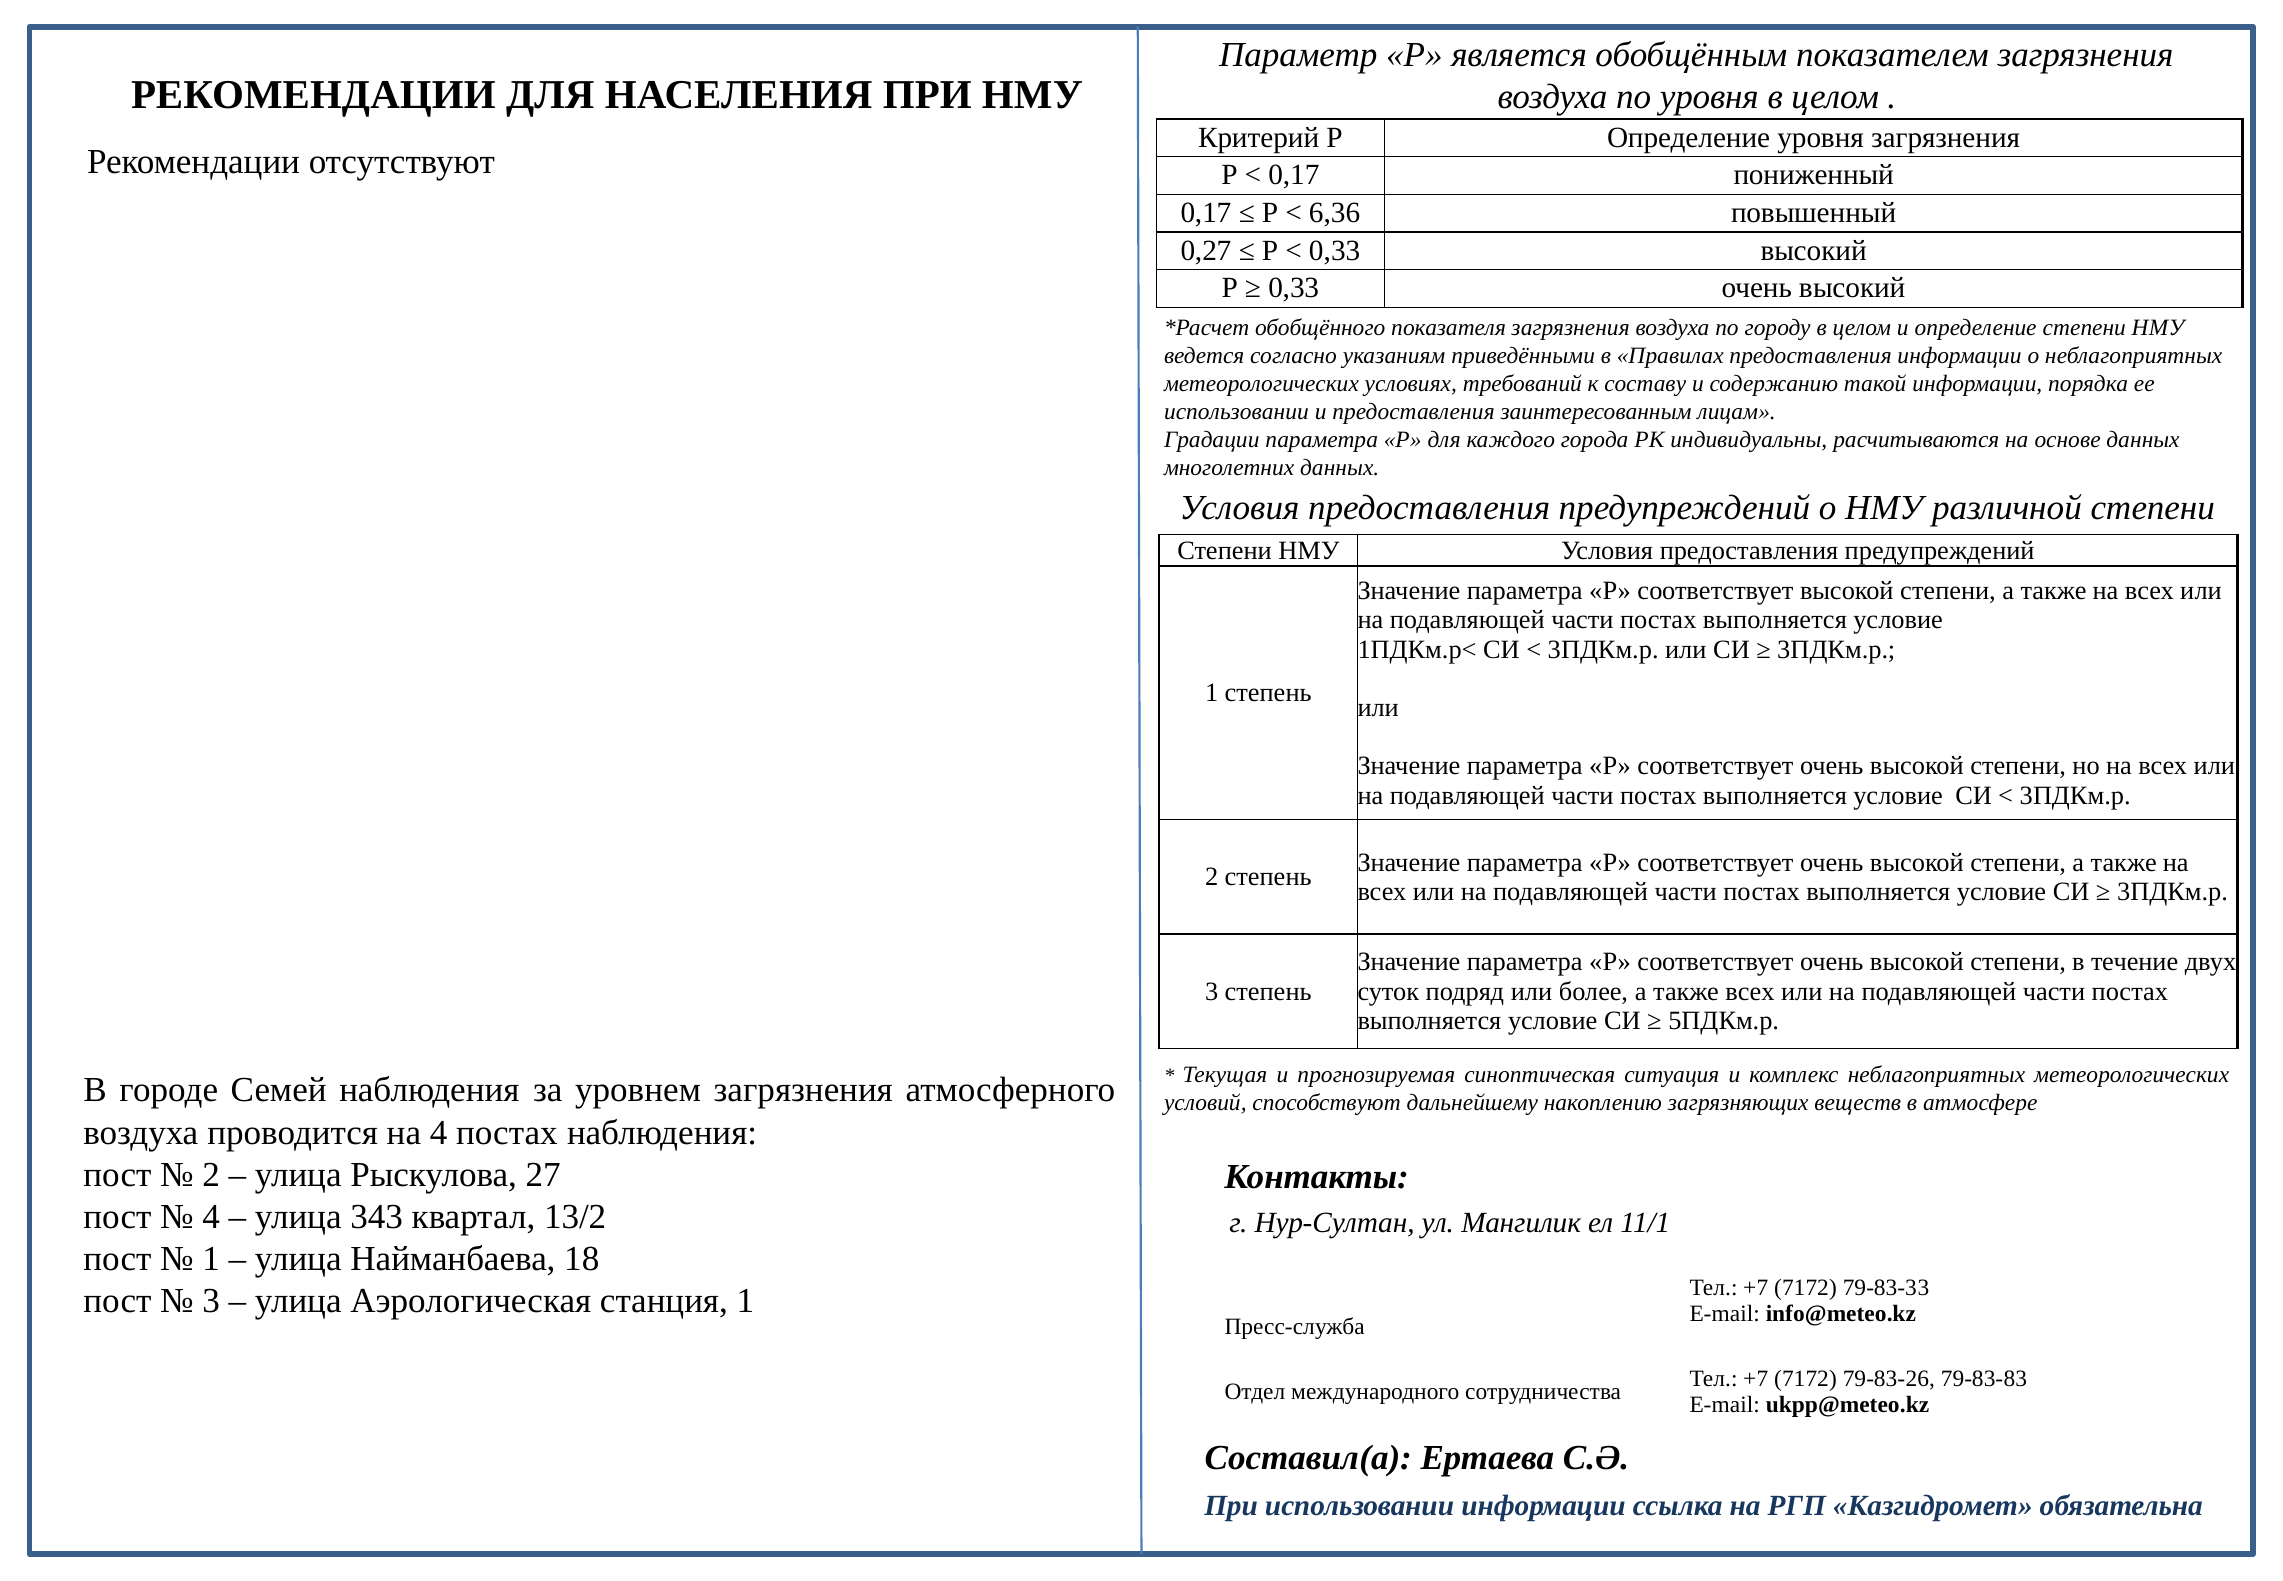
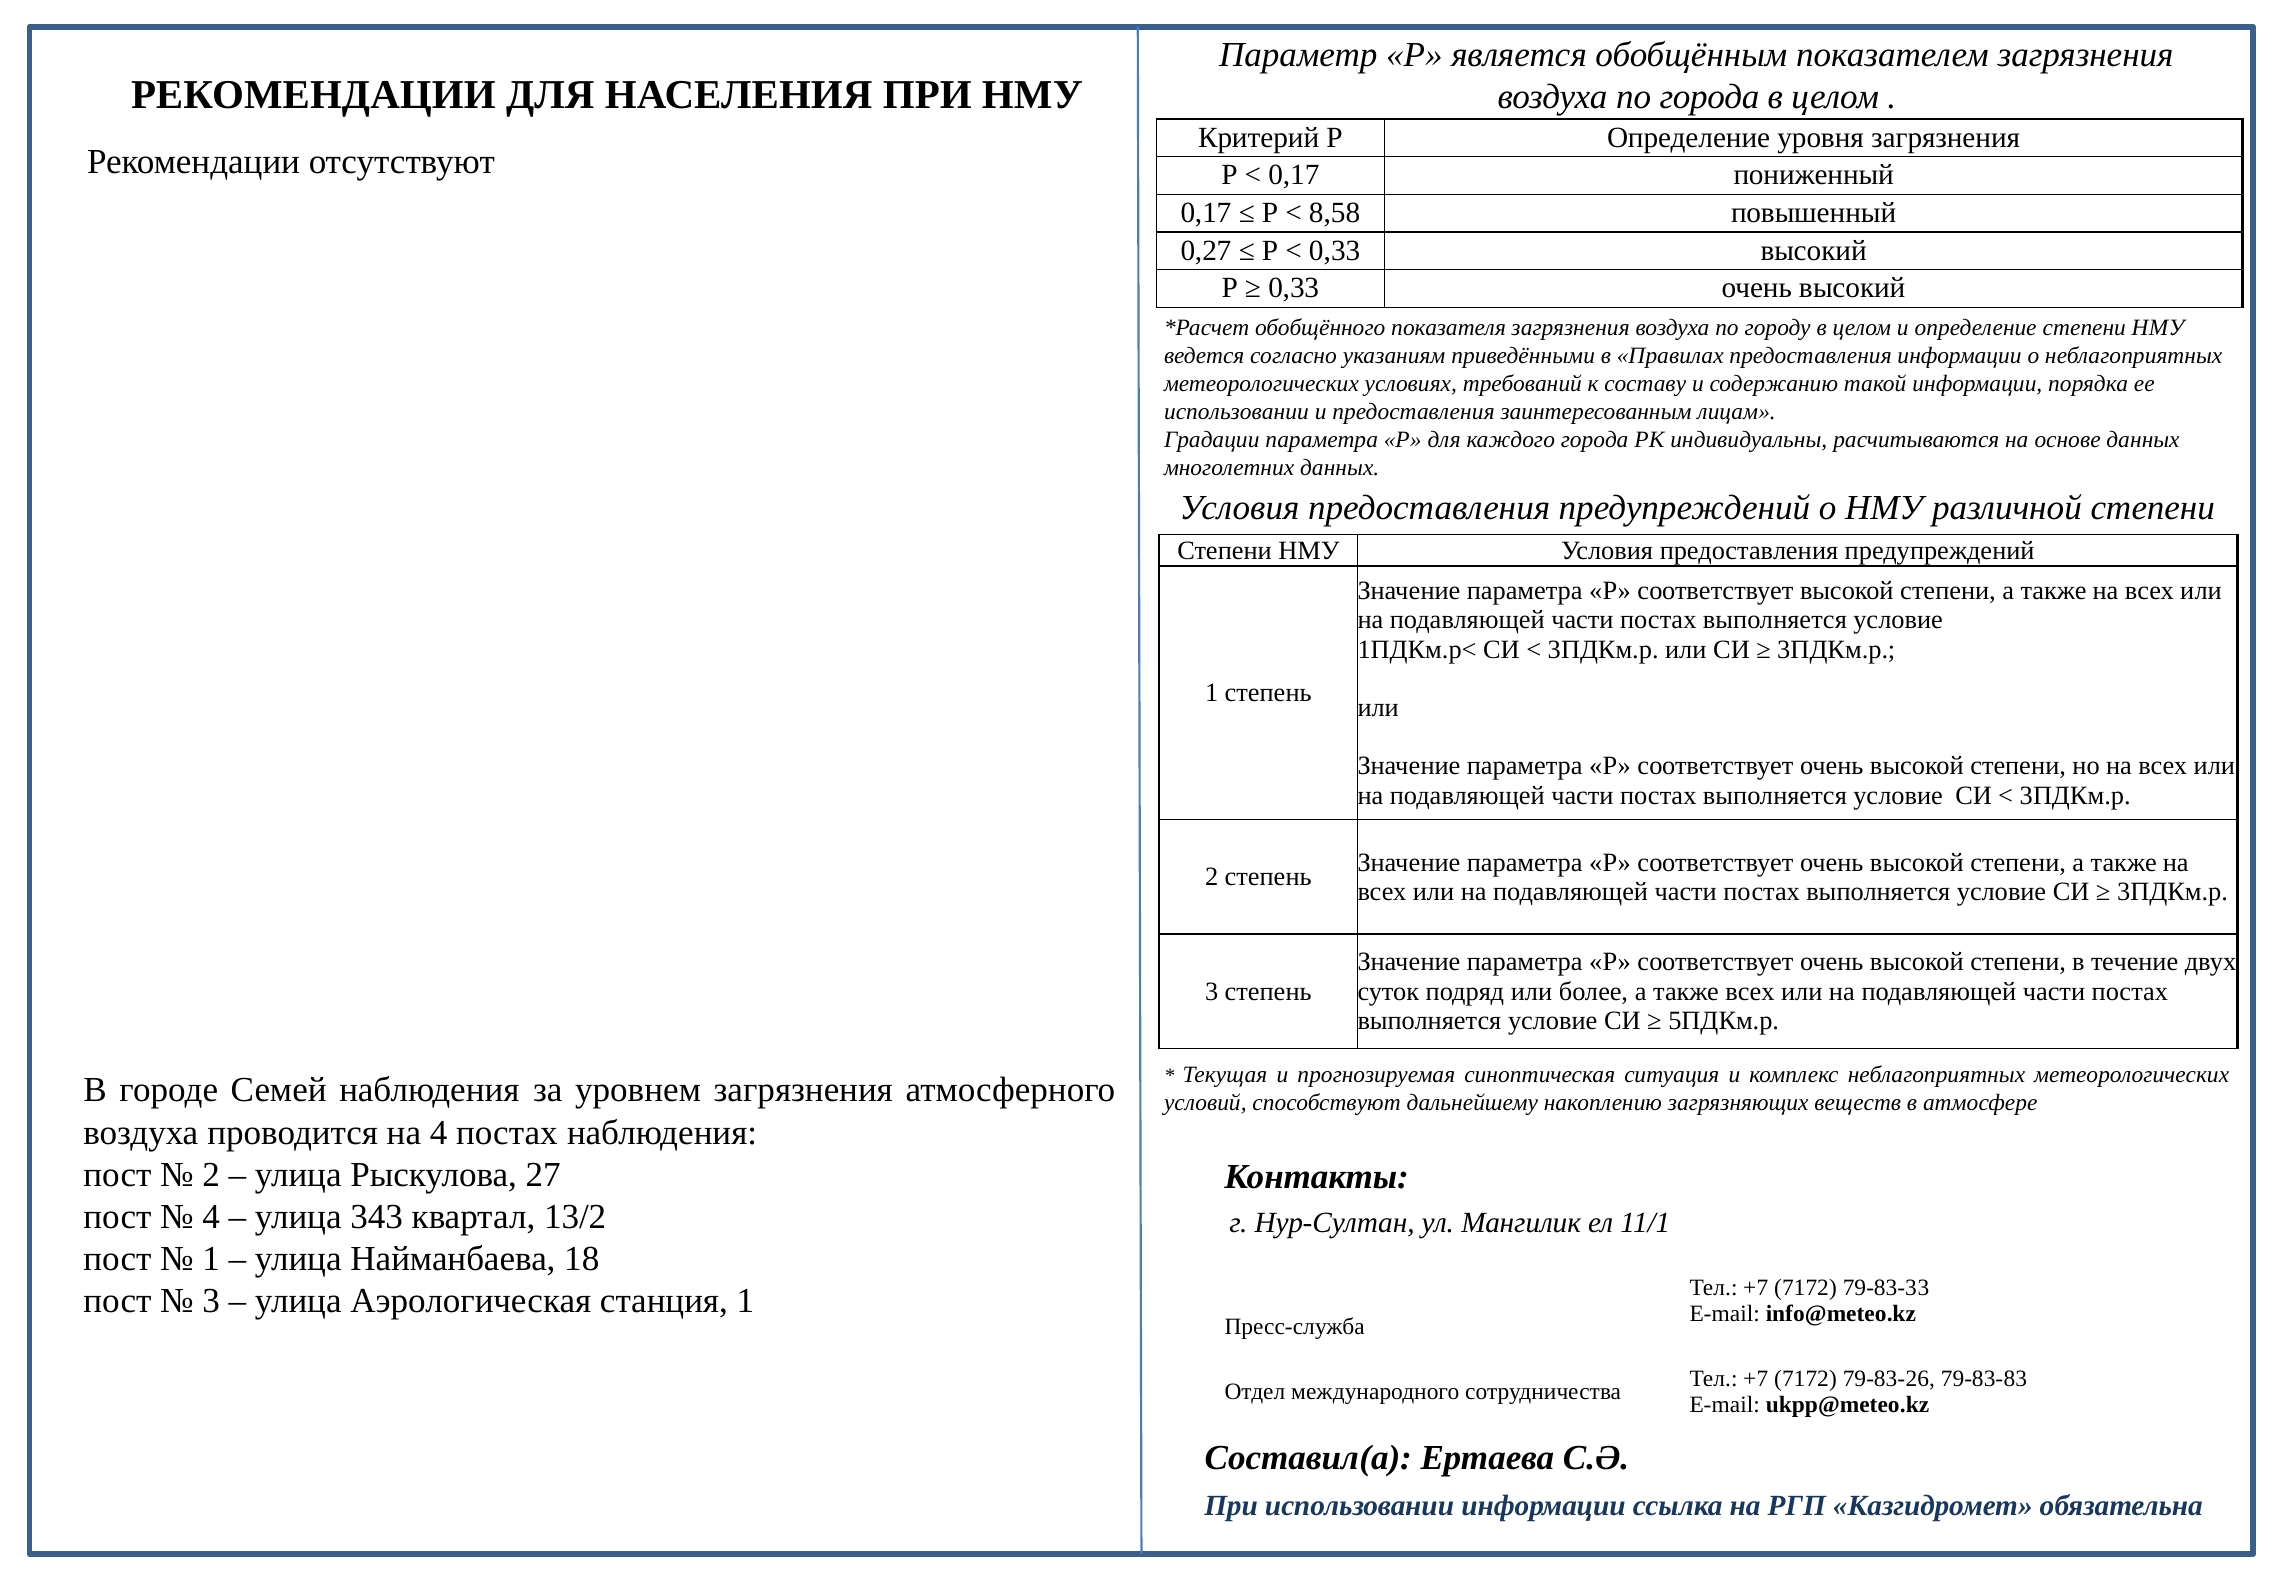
по уровня: уровня -> города (1709, 97)
6,36: 6,36 -> 8,58 (1335, 213)
